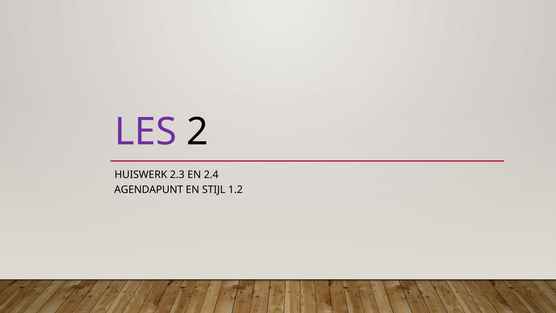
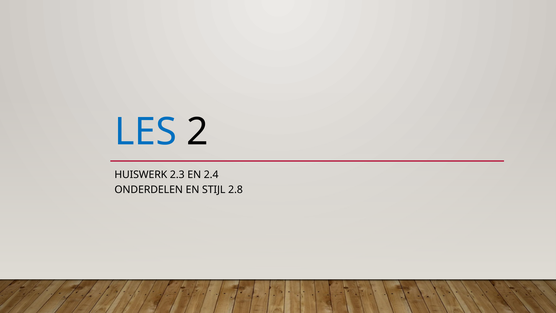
LES colour: purple -> blue (146, 132)
AGENDAPUNT: AGENDAPUNT -> ONDERDELEN (149, 190)
1.2: 1.2 -> 2.8 (235, 190)
